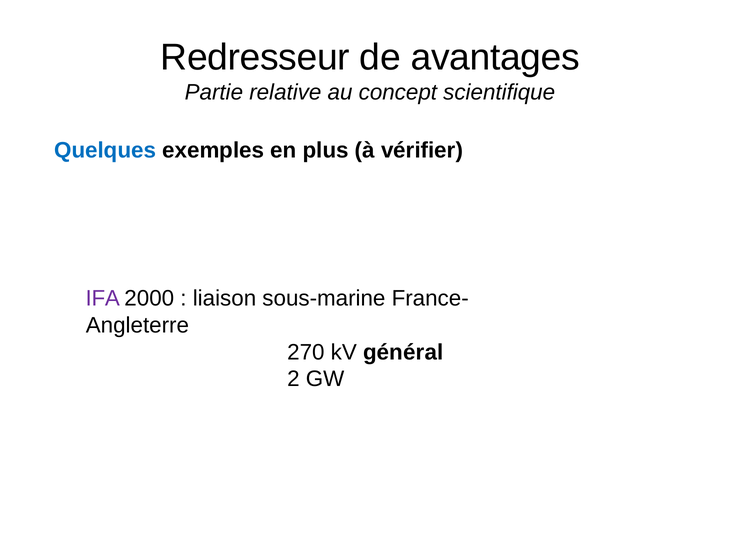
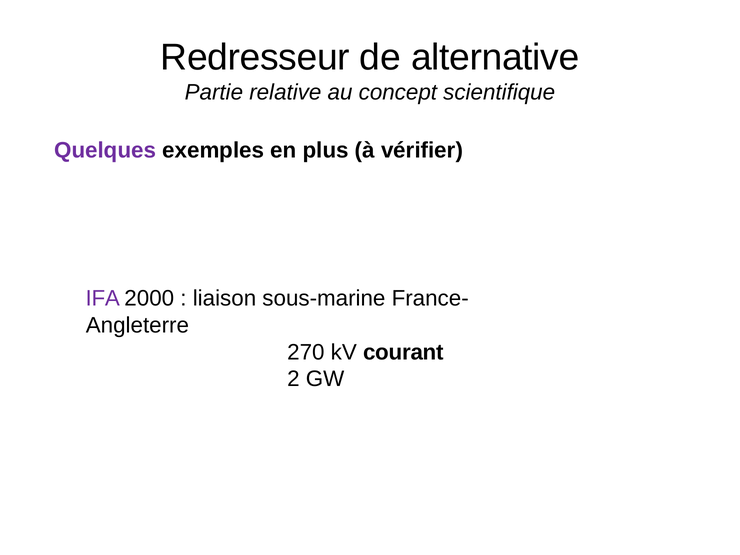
avantages: avantages -> alternative (495, 58)
Quelques colour: blue -> purple (105, 150)
général: général -> courant (403, 352)
